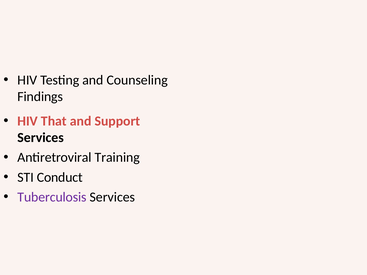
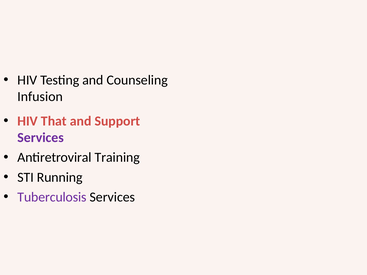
Findings: Findings -> Infusion (40, 97)
Services colour: black -> purple (41, 138)
Conduct: Conduct -> Running (60, 177)
